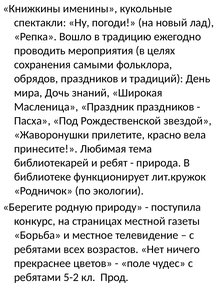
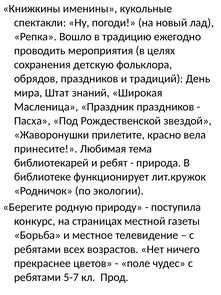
самыми: самыми -> детскую (94, 65)
Дочь: Дочь -> Штат (57, 93)
5-2: 5-2 -> 5-7 (71, 277)
